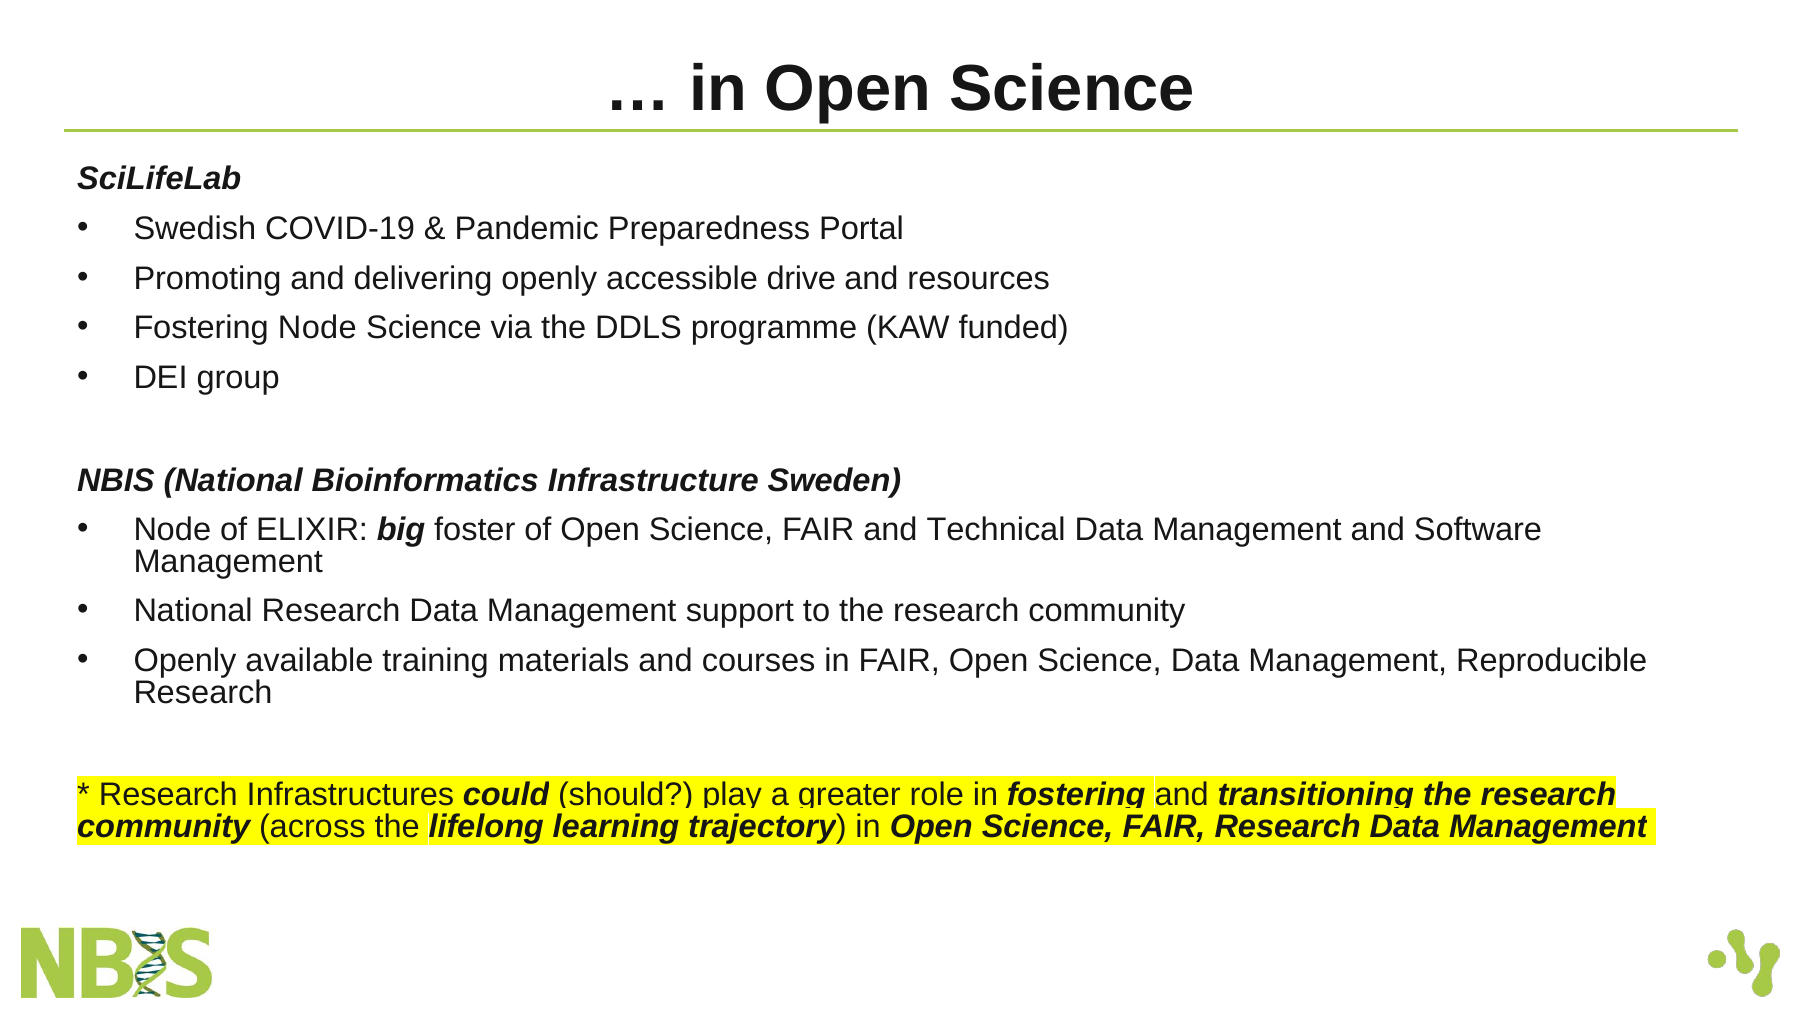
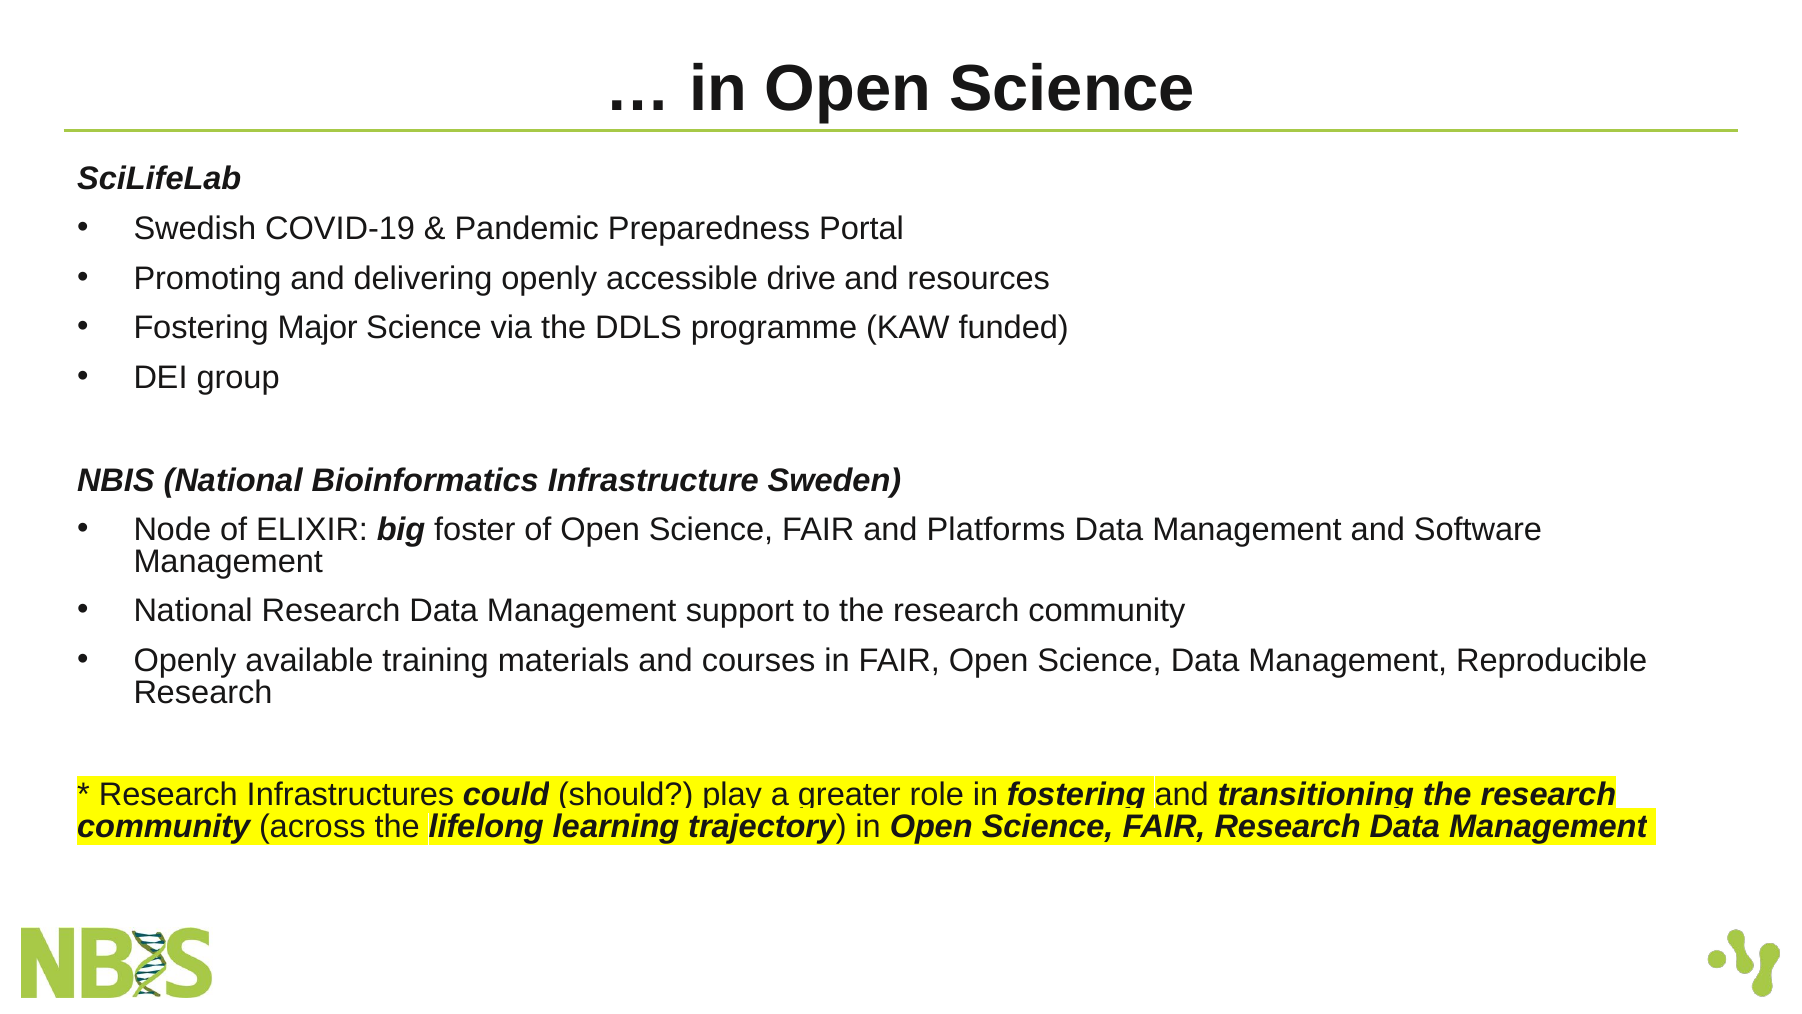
Fostering Node: Node -> Major (318, 328)
Technical: Technical -> Platforms (996, 530)
